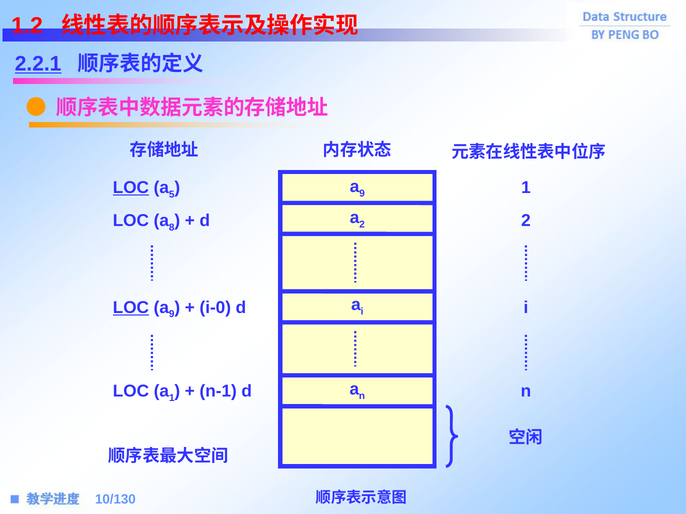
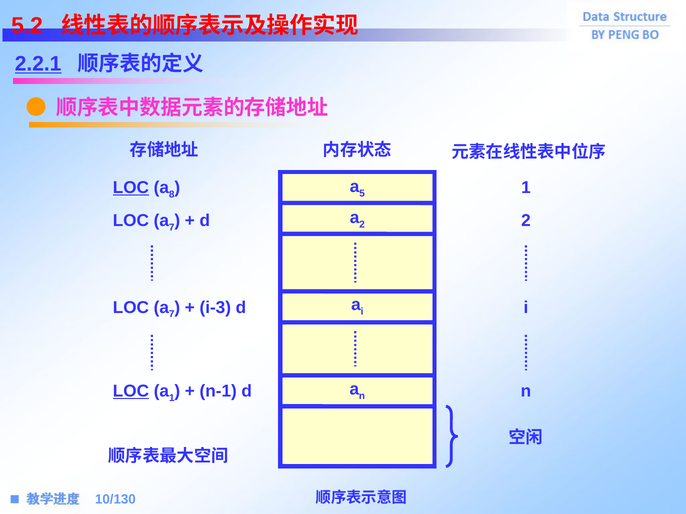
1.2: 1.2 -> 5.2 (27, 26)
9: 9 -> 5 (362, 194)
5: 5 -> 8 (172, 195)
8: 8 -> 7 (172, 228)
LOC underline: present -> none (131, 308)
9: 9 -> 7 (172, 314)
i-0: i-0 -> i-3 (215, 308)
LOC underline: none -> present (131, 392)
